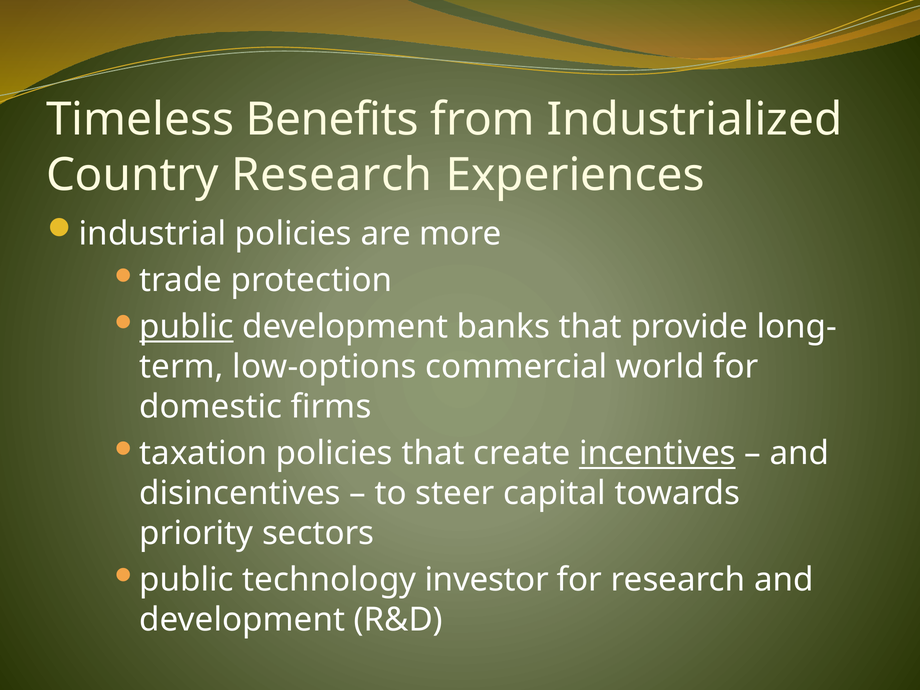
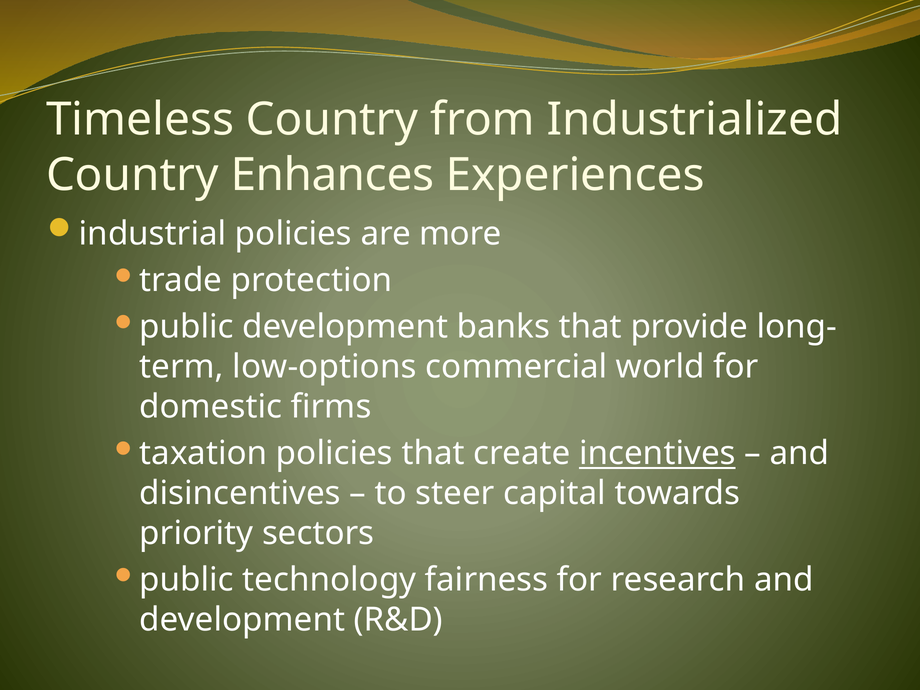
Timeless Benefits: Benefits -> Country (332, 120)
Country Research: Research -> Enhances (332, 175)
public underline: present -> none (187, 327)
investor: investor -> fairness (487, 580)
